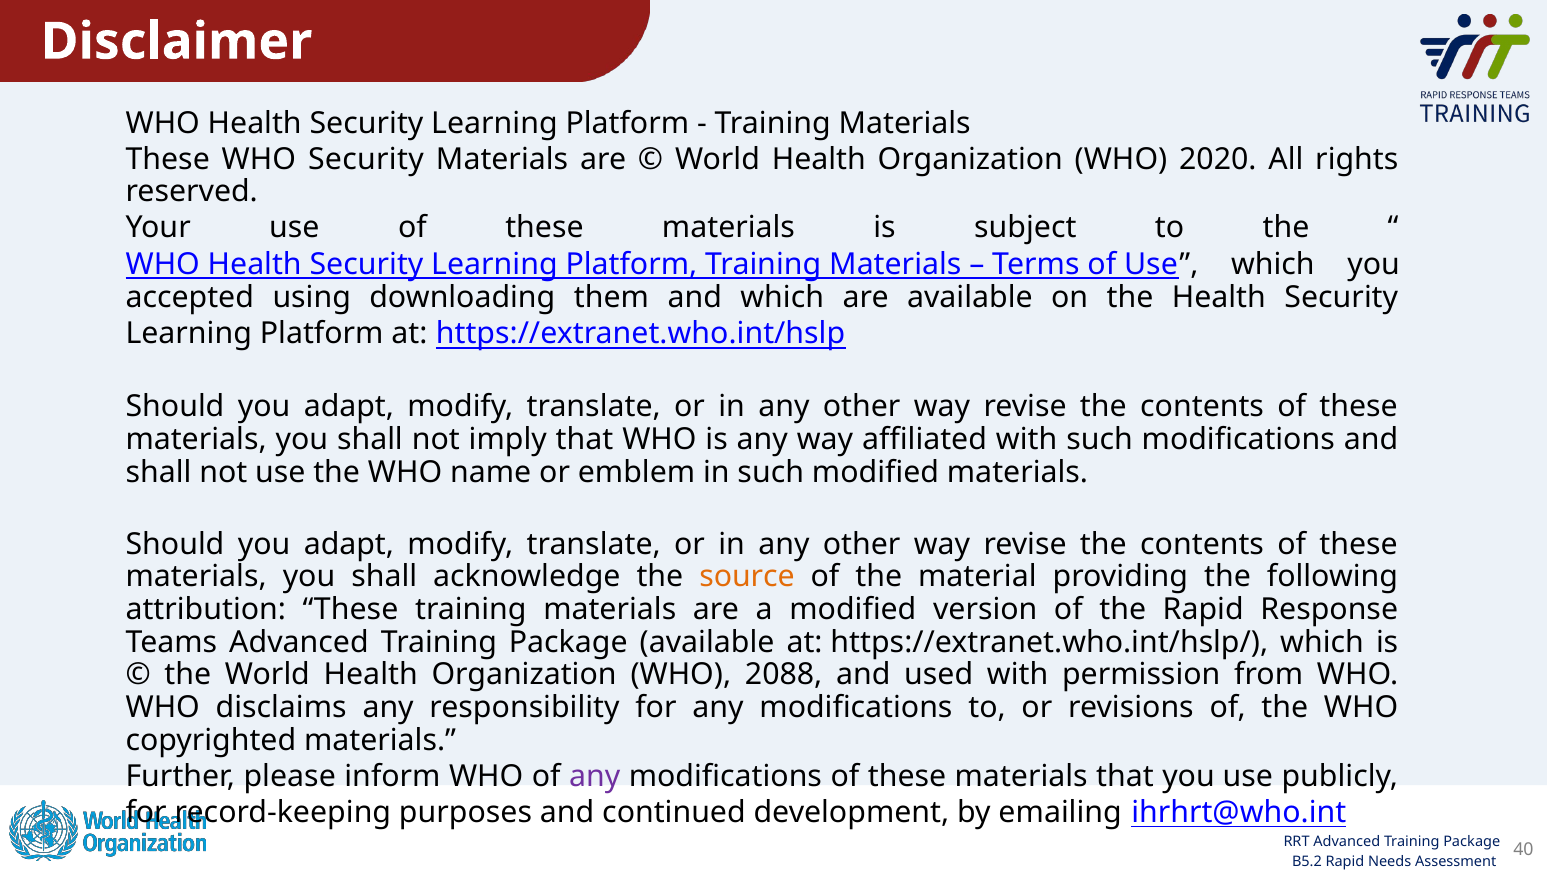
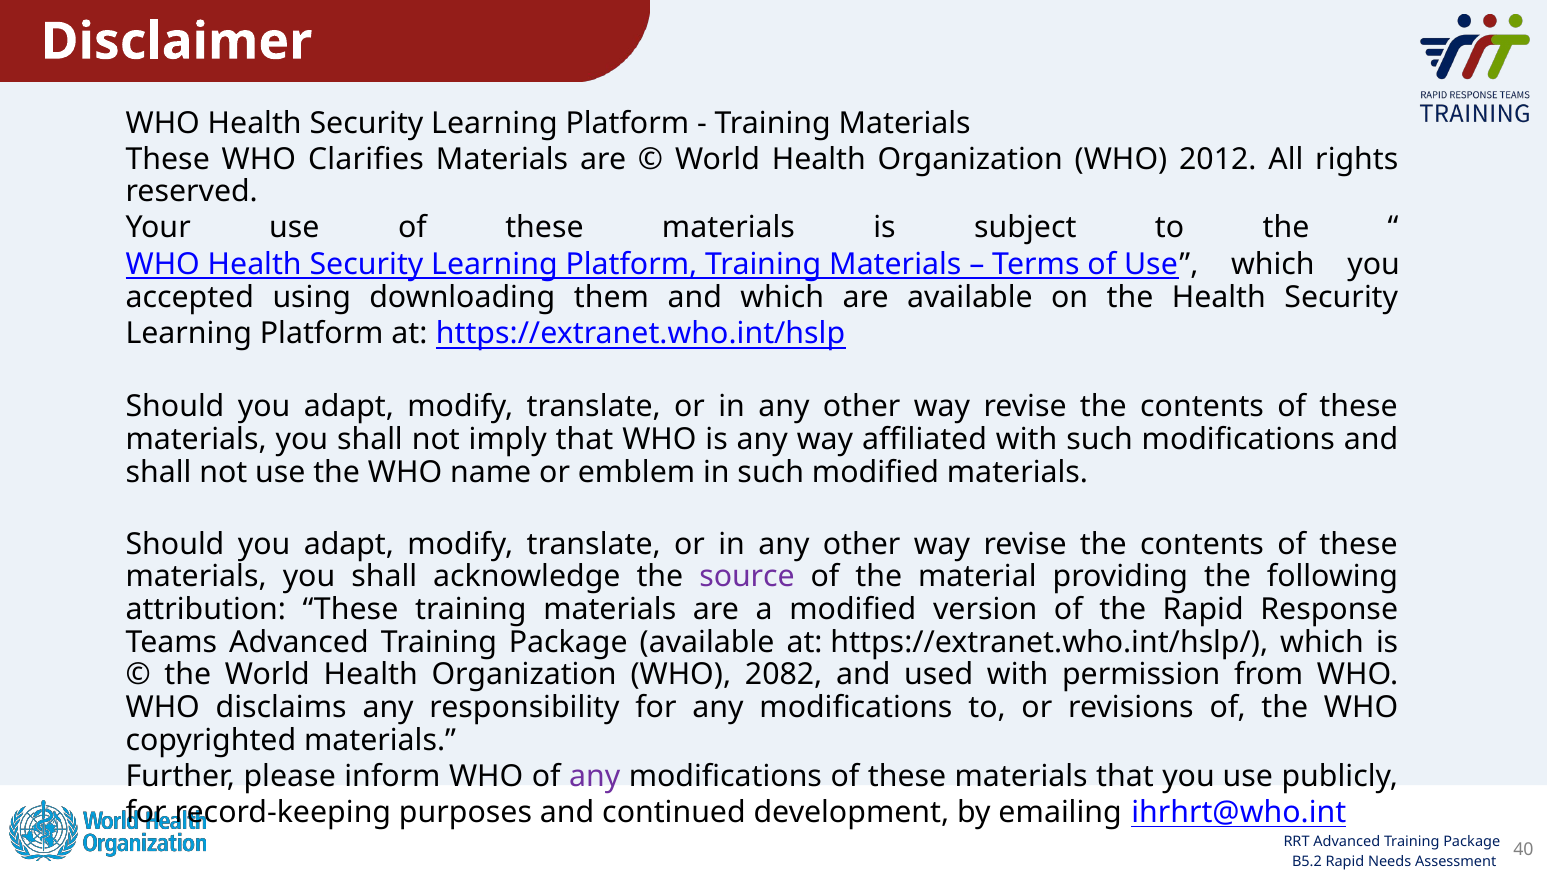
WHO Security: Security -> Clarifies (366, 159)
2020: 2020 -> 2012 (1218, 159)
source colour: orange -> purple (747, 577)
2088: 2088 -> 2082 (784, 675)
